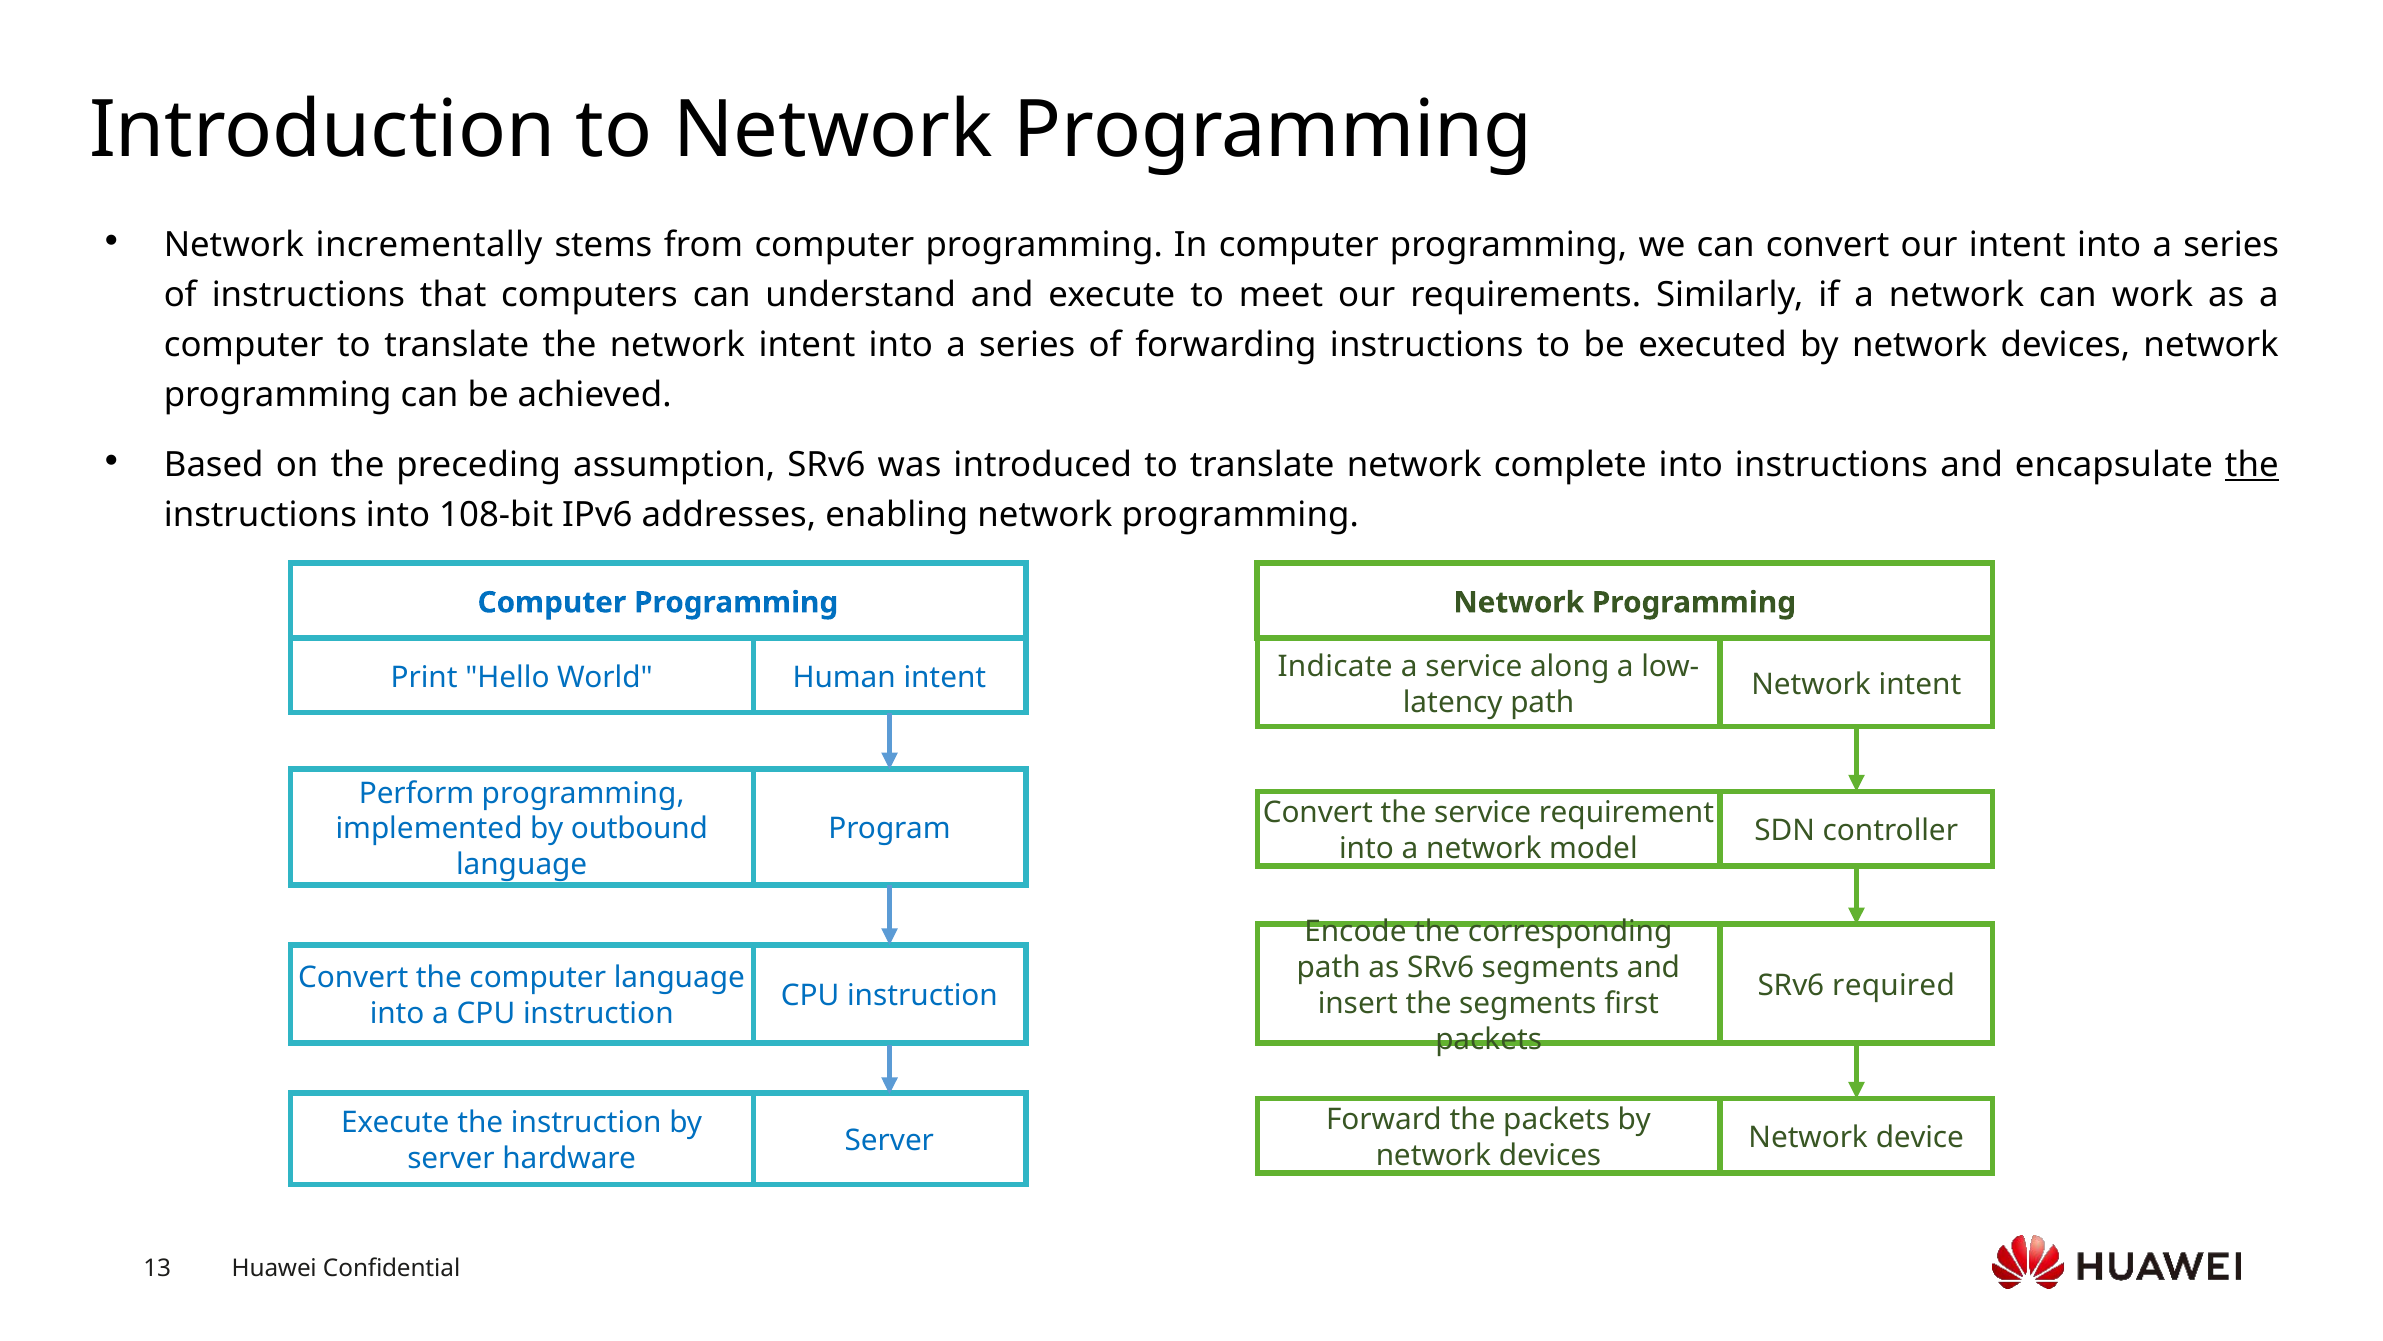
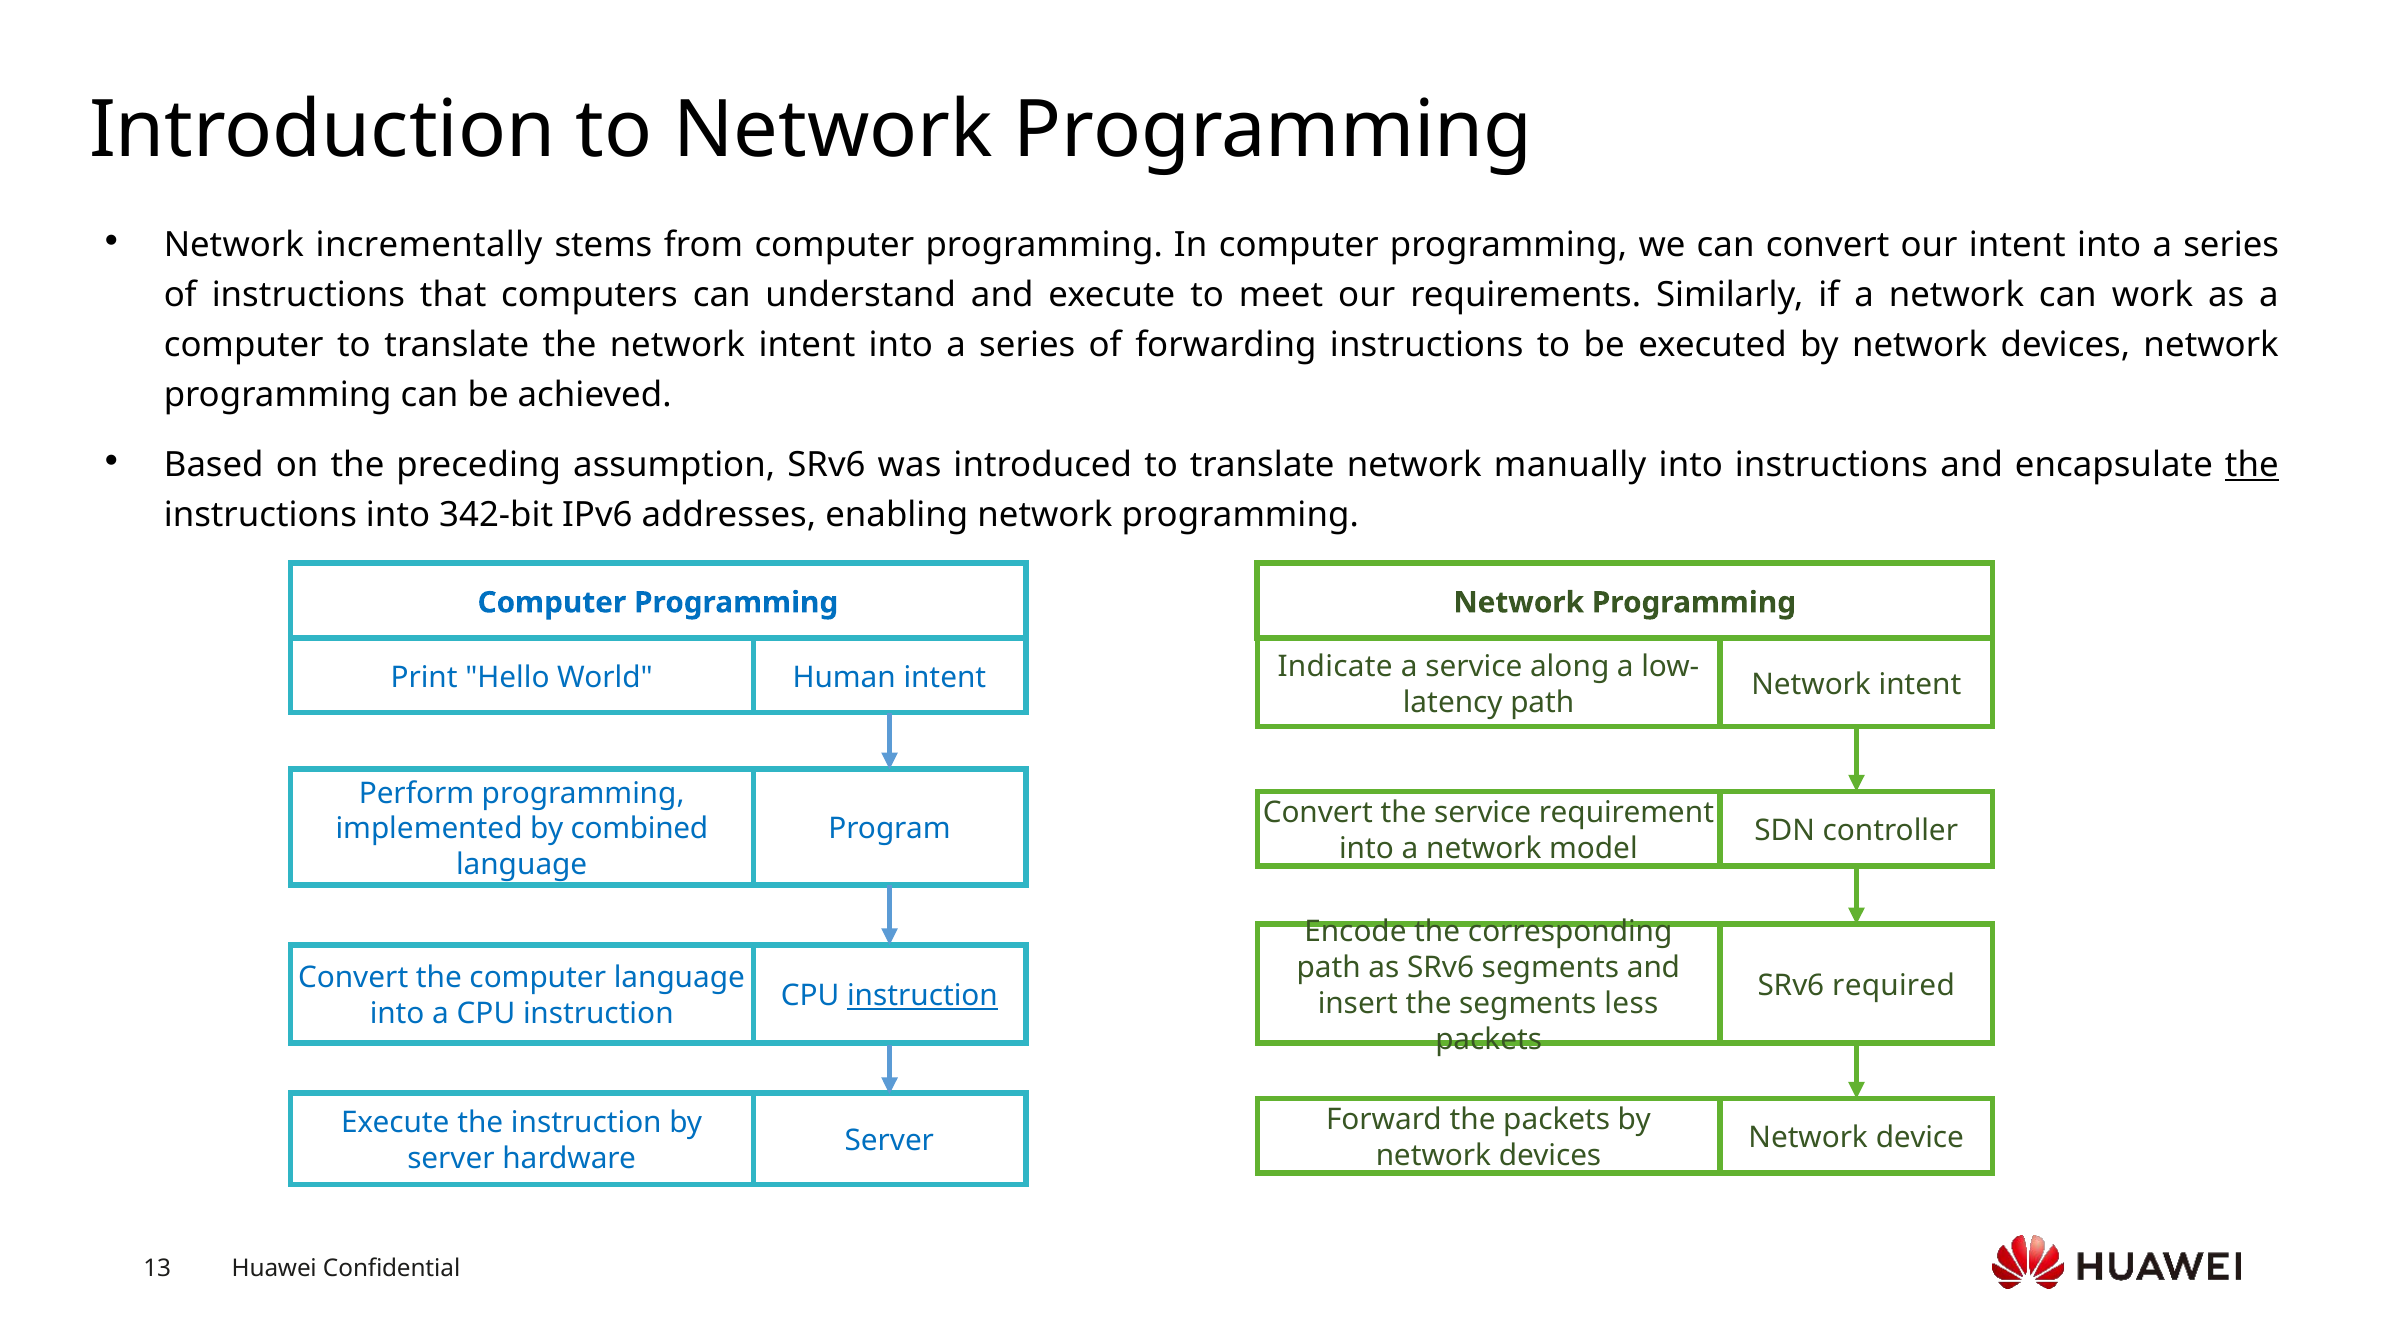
complete: complete -> manually (1570, 465)
108-bit: 108-bit -> 342-bit (496, 515)
outbound: outbound -> combined (639, 829)
instruction underline: none -> present (922, 996)
first: first -> less (1631, 1003)
